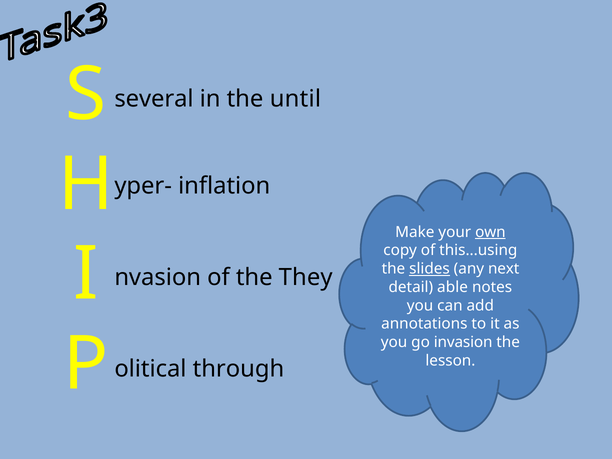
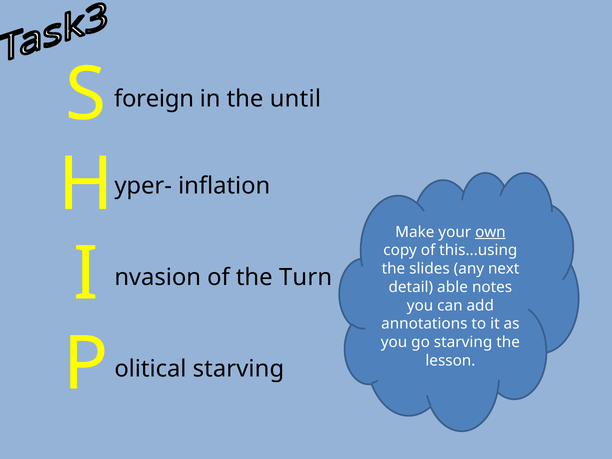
several: several -> foreign (154, 99)
slides underline: present -> none (429, 269)
They: They -> Turn (306, 277)
go invasion: invasion -> starving (463, 342)
olitical through: through -> starving (238, 369)
